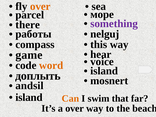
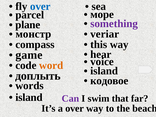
over colour: orange -> blue (40, 6)
there: there -> plane (28, 25)
работы: работы -> монстр (33, 34)
nelguj: nelguj -> veriar (105, 34)
mosnert: mosnert -> кодовое (109, 81)
andsil: andsil -> words (30, 86)
Can colour: orange -> purple (70, 98)
